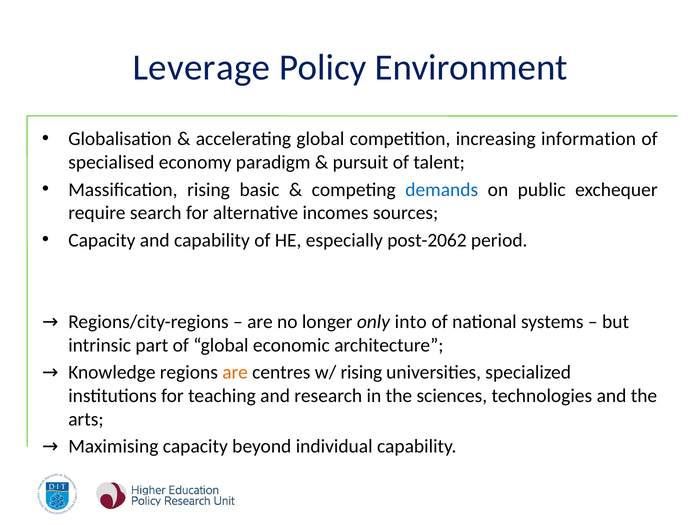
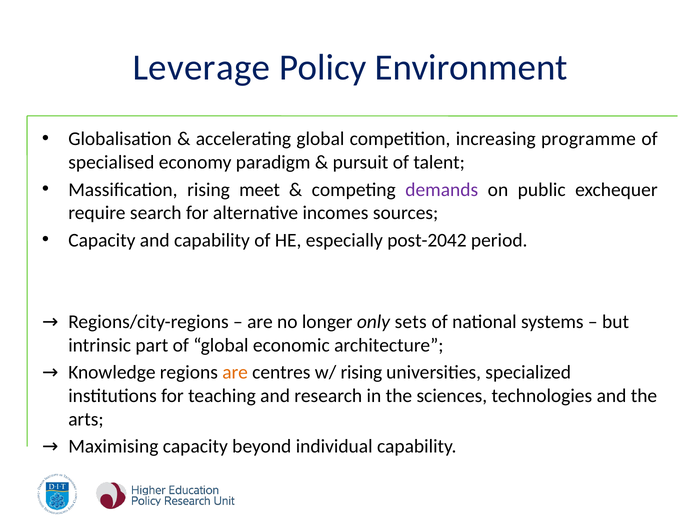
information: information -> programme (588, 139)
basic: basic -> meet (260, 190)
demands colour: blue -> purple (442, 190)
post-2062: post-2062 -> post-2042 (427, 240)
into: into -> sets (411, 322)
